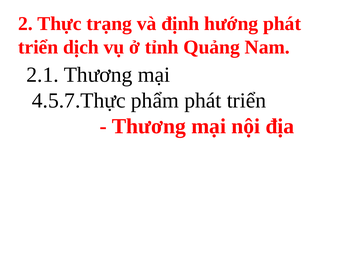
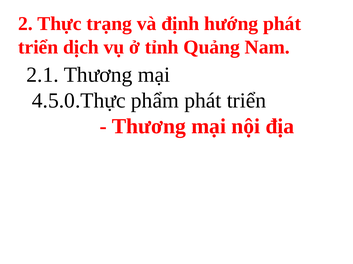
4.5.7.Thực: 4.5.7.Thực -> 4.5.0.Thực (79, 101)
